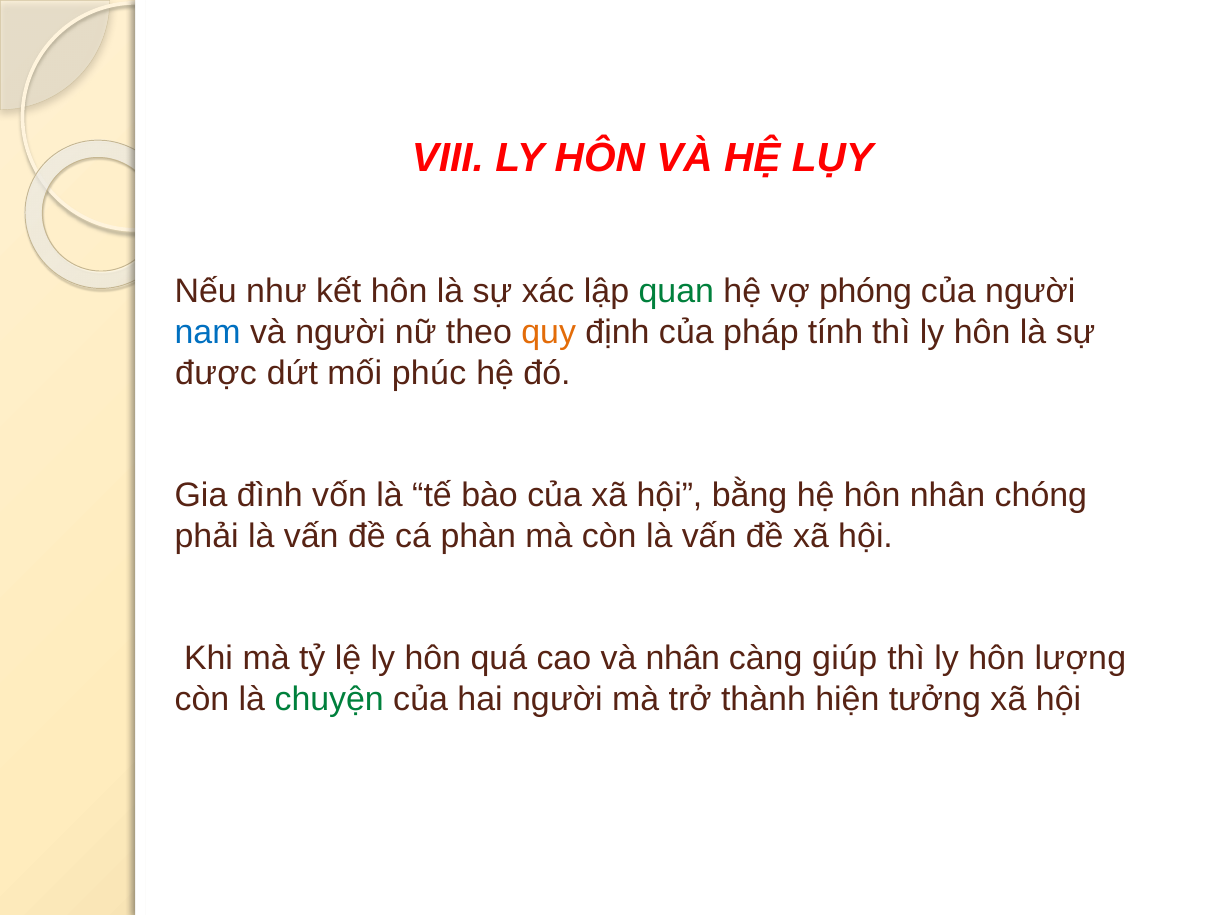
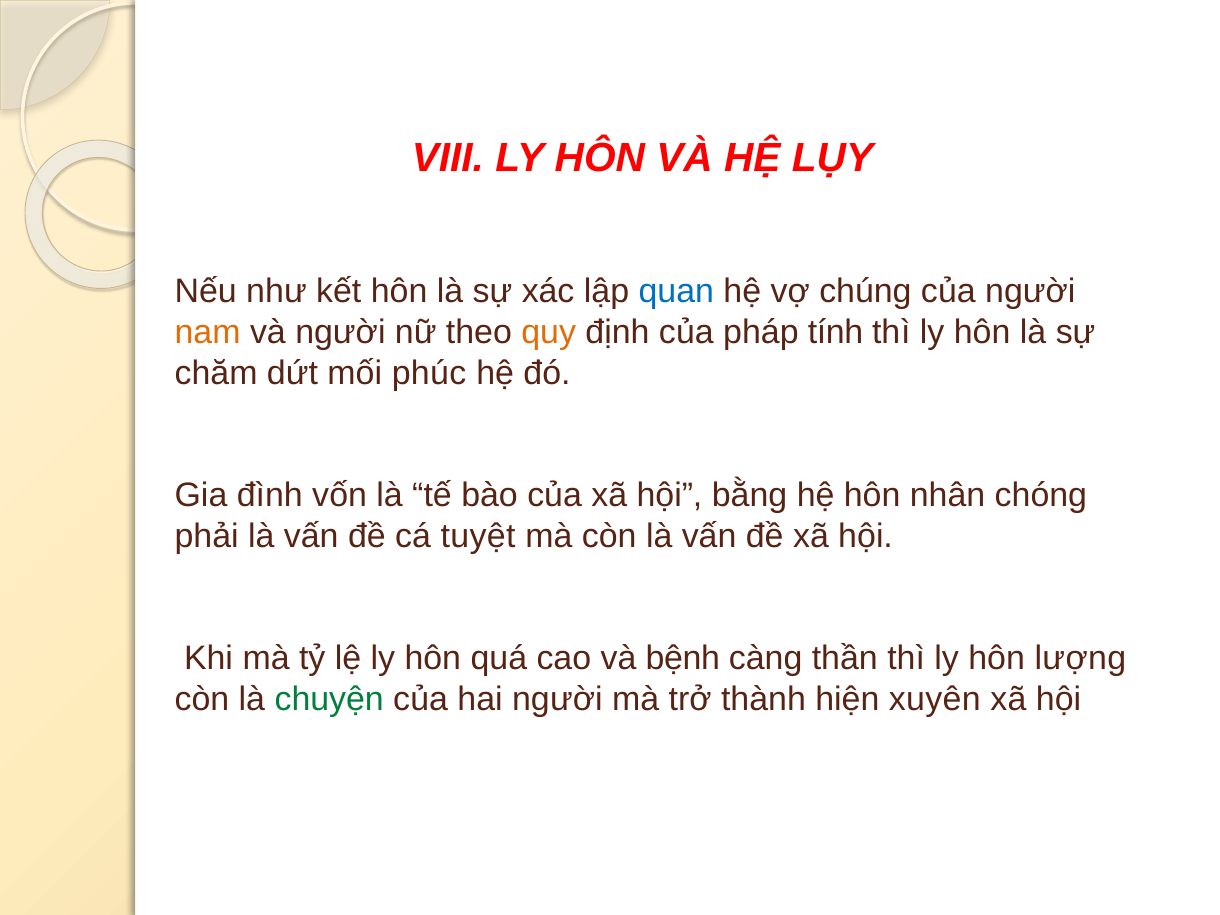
quan colour: green -> blue (676, 292)
phóng: phóng -> chúng (865, 292)
nam colour: blue -> orange (208, 333)
được: được -> chăm (216, 373)
phàn: phàn -> tuyệt (478, 536)
và nhân: nhân -> bệnh (683, 658)
giúp: giúp -> thần (845, 658)
tưởng: tưởng -> xuyên (935, 699)
